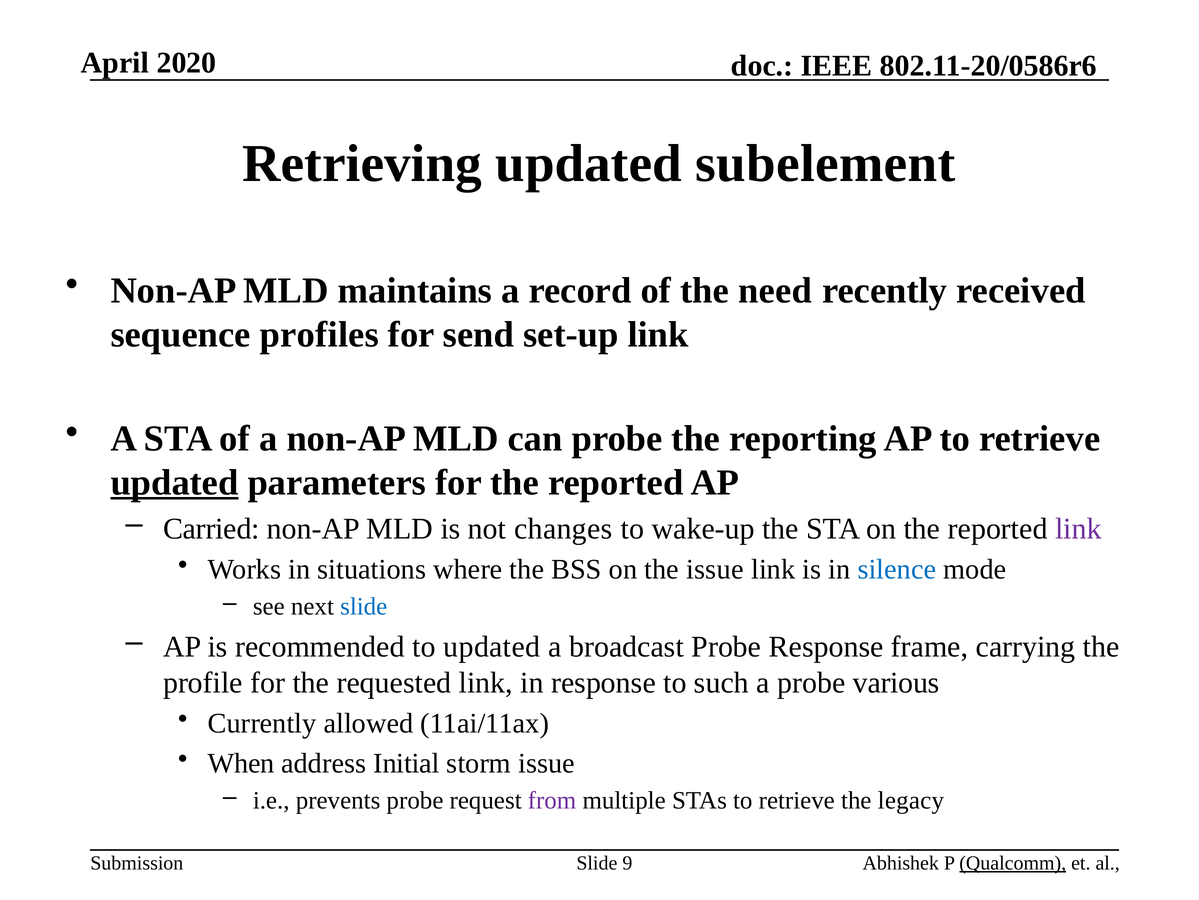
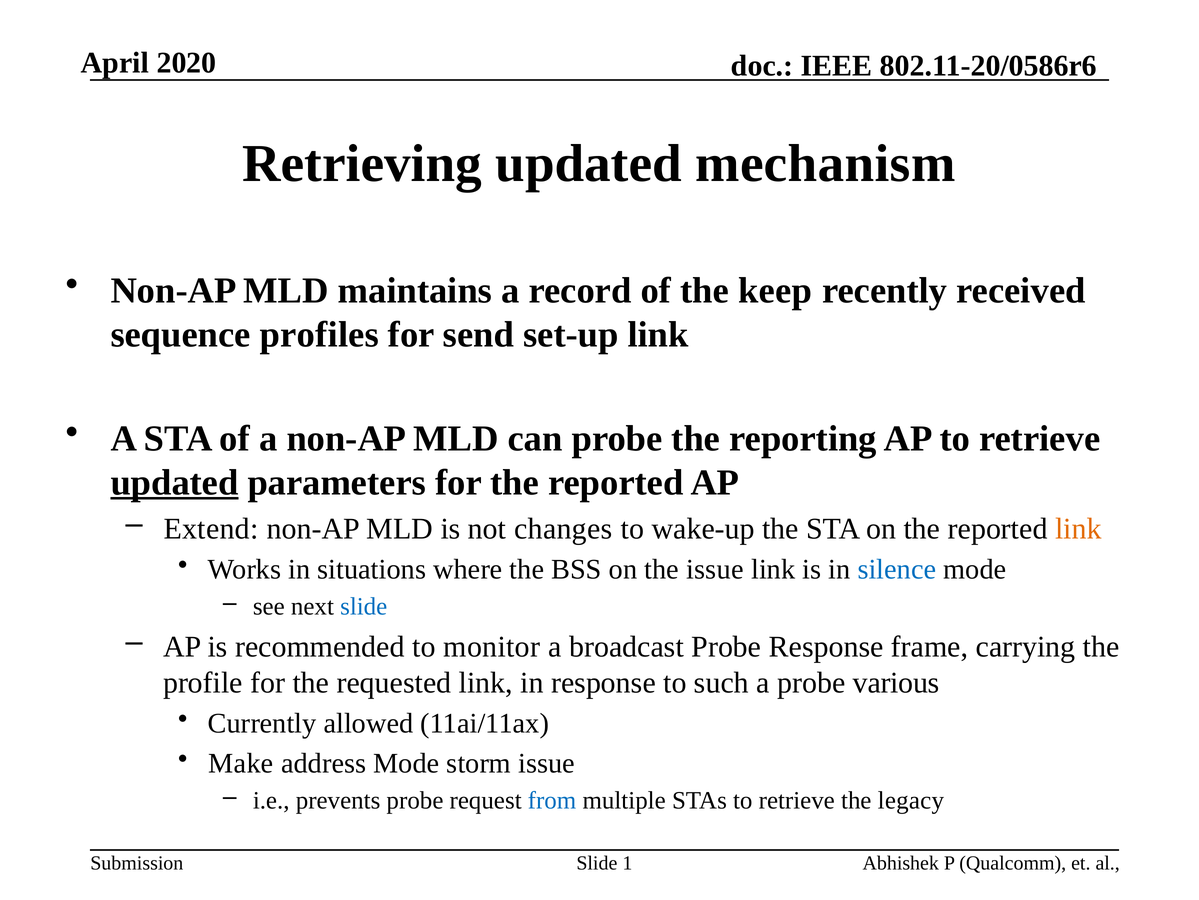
subelement: subelement -> mechanism (825, 164)
need: need -> keep (775, 290)
Carried: Carried -> Extend (211, 528)
link colour: purple -> orange (1078, 528)
to updated: updated -> monitor (492, 646)
When: When -> Make (241, 763)
address Initial: Initial -> Mode (406, 763)
from colour: purple -> blue (552, 800)
9: 9 -> 1 (627, 862)
Qualcomm underline: present -> none (1013, 862)
